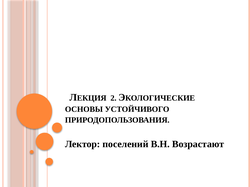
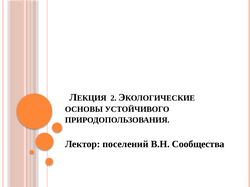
Возрастают: Возрастают -> Сообщества (198, 145)
